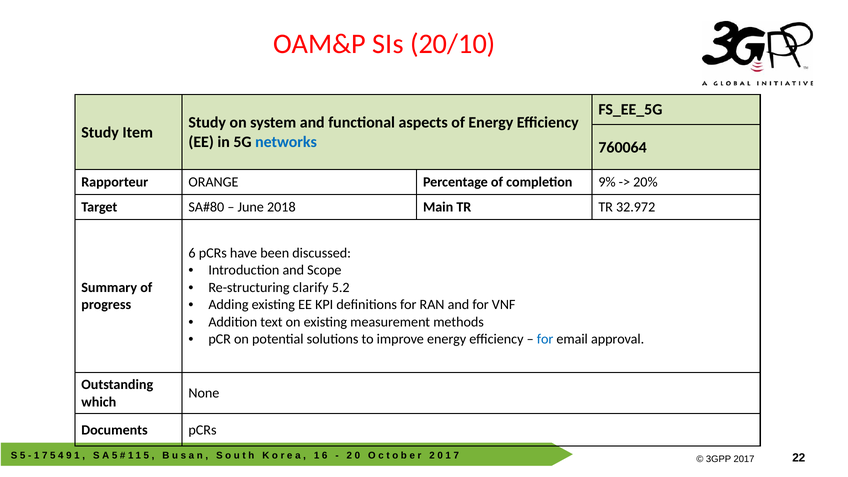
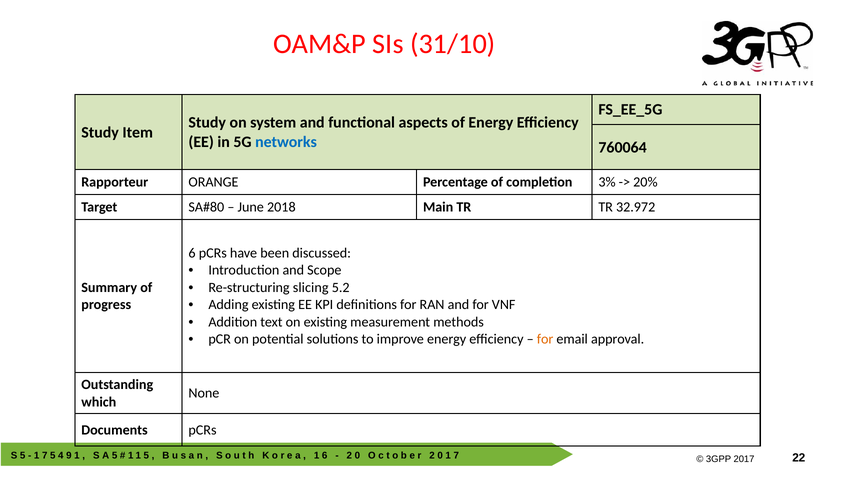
20/10: 20/10 -> 31/10 (453, 44)
9%: 9% -> 3% (607, 182)
clarify: clarify -> slicing (311, 287)
for colour: blue -> orange (545, 339)
